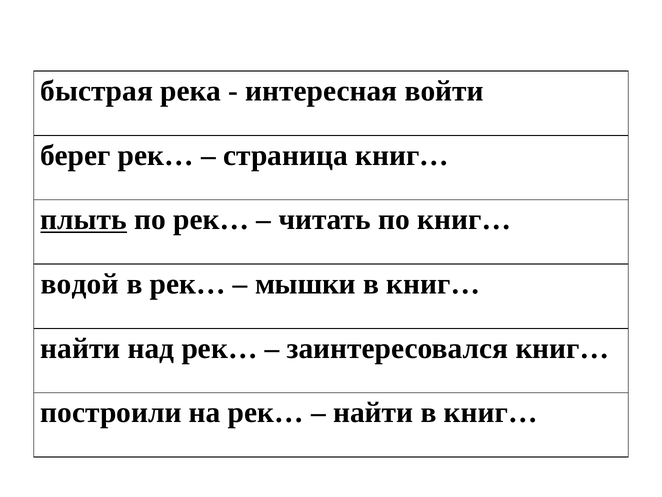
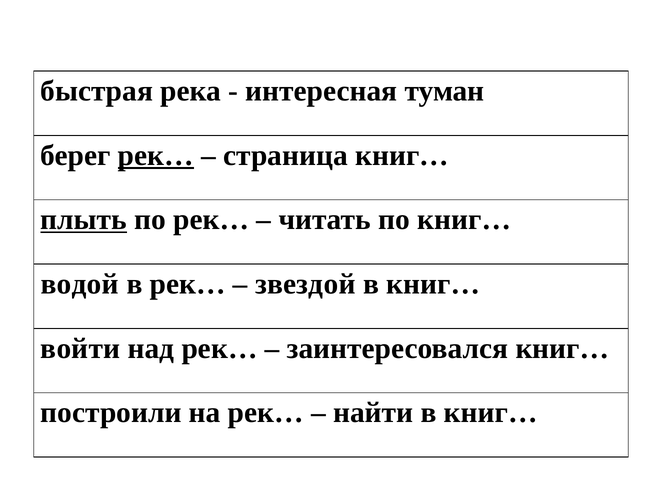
войти: войти -> туман (444, 91)
рек… underline: none -> present (156, 155)
мышки: мышки -> звездой (305, 284)
найти: найти -> войти (80, 348)
